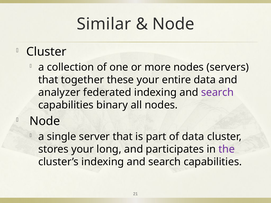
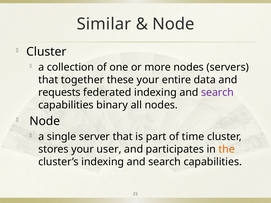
analyzer: analyzer -> requests (59, 93)
of data: data -> time (193, 137)
long: long -> user (109, 149)
the colour: purple -> orange (227, 149)
